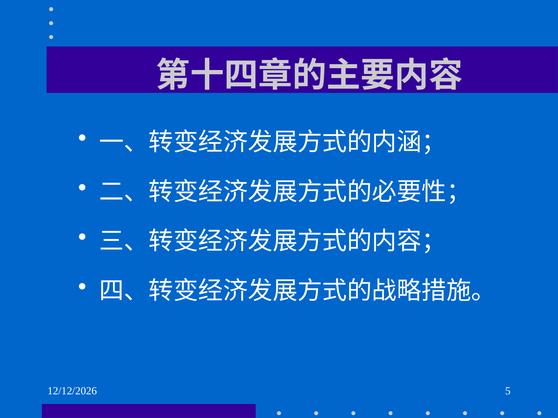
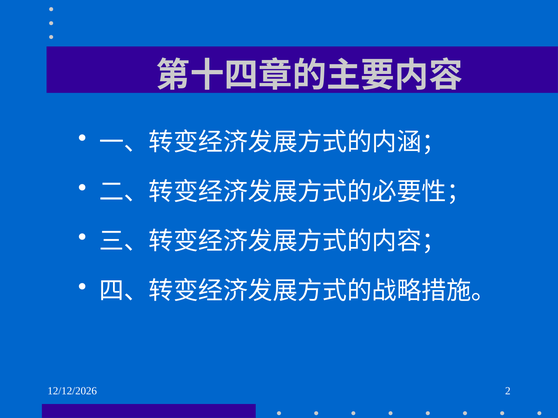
5: 5 -> 2 (508, 391)
